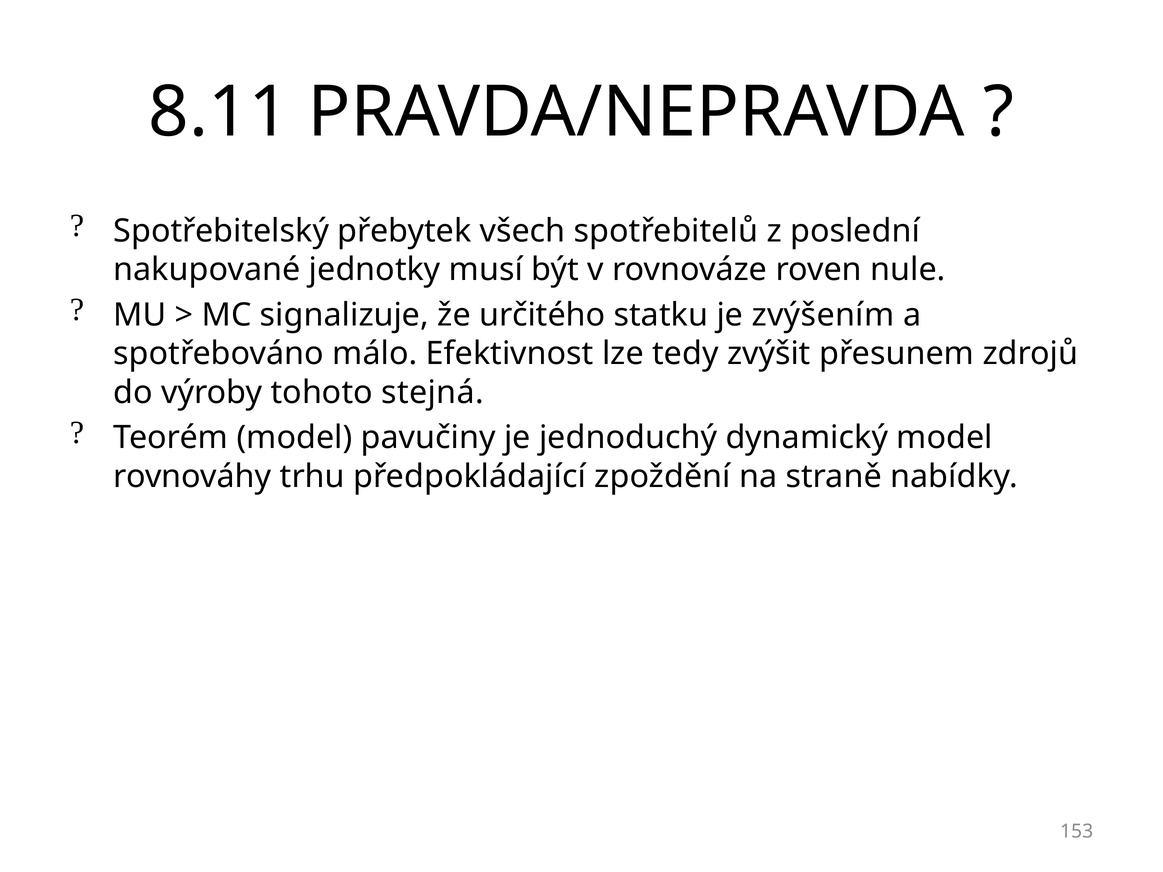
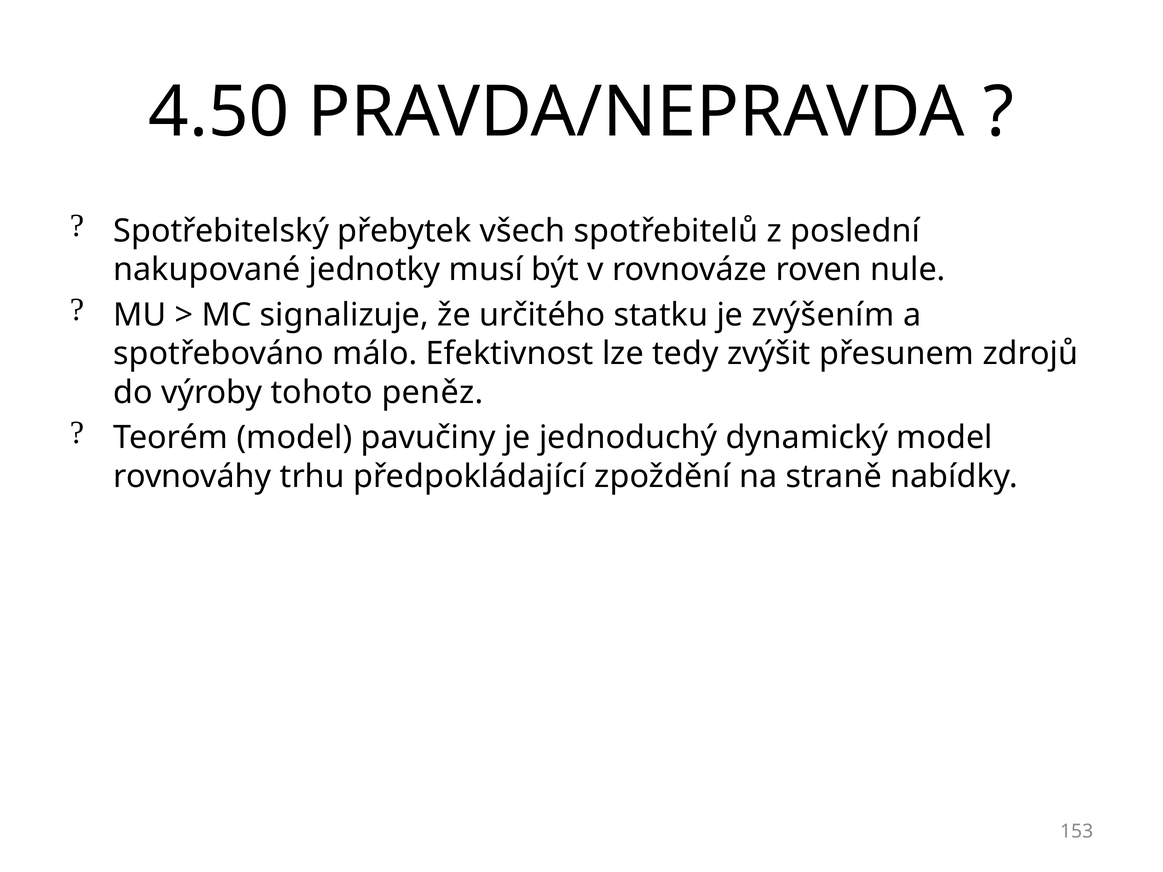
8.11: 8.11 -> 4.50 (219, 113)
stejná: stejná -> peněz (433, 393)
